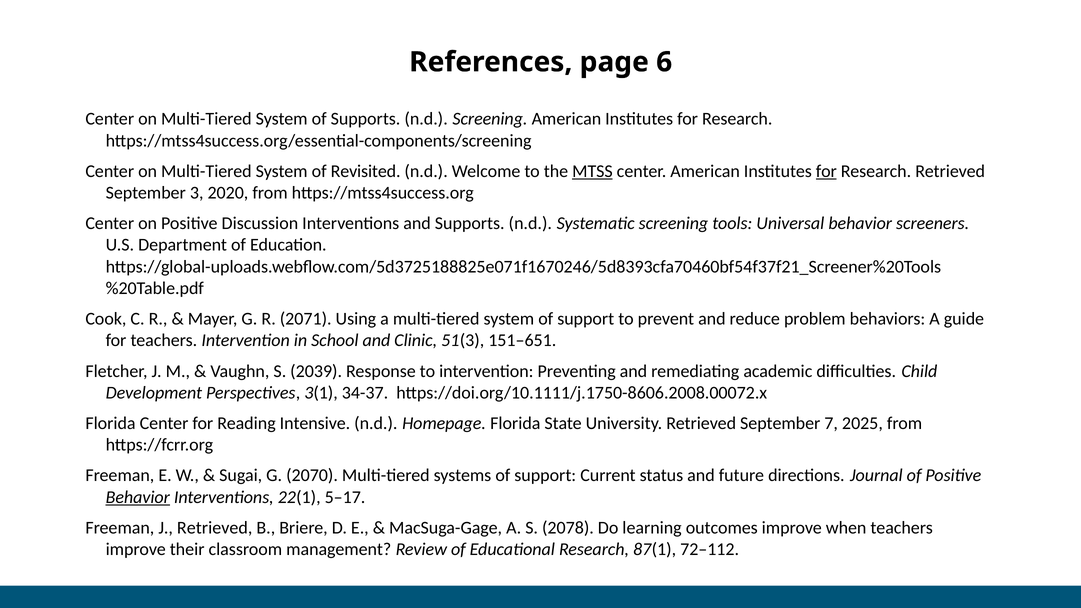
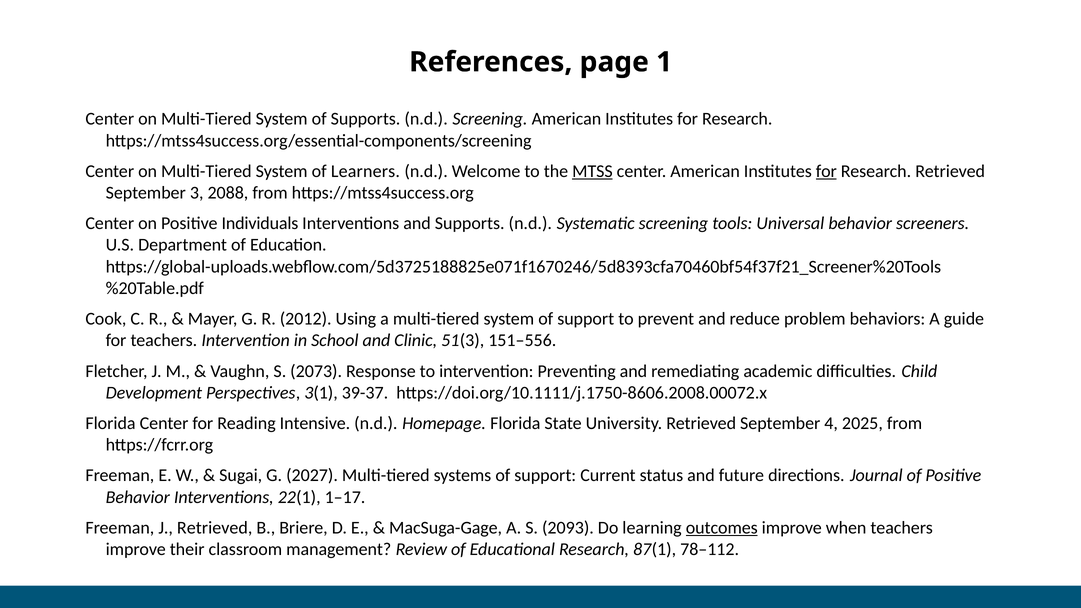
6: 6 -> 1 (664, 62)
Revisited: Revisited -> Learners (365, 171)
2020: 2020 -> 2088 (228, 193)
Discussion: Discussion -> Individuals (260, 223)
2071: 2071 -> 2012 (306, 319)
151–651: 151–651 -> 151–556 (522, 341)
2039: 2039 -> 2073 (316, 371)
34-37: 34-37 -> 39-37 (365, 393)
7: 7 -> 4 (831, 423)
2070: 2070 -> 2027 (312, 476)
Behavior underline: present -> none (138, 497)
5–17: 5–17 -> 1–17 (345, 497)
2078: 2078 -> 2093 (568, 528)
outcomes underline: none -> present (722, 528)
72–112: 72–112 -> 78–112 (710, 549)
